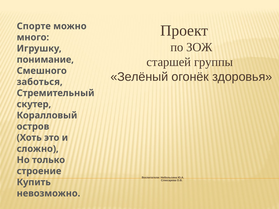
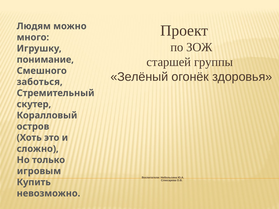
Спорте: Спорте -> Людям (34, 26)
строение: строение -> игровым (39, 171)
